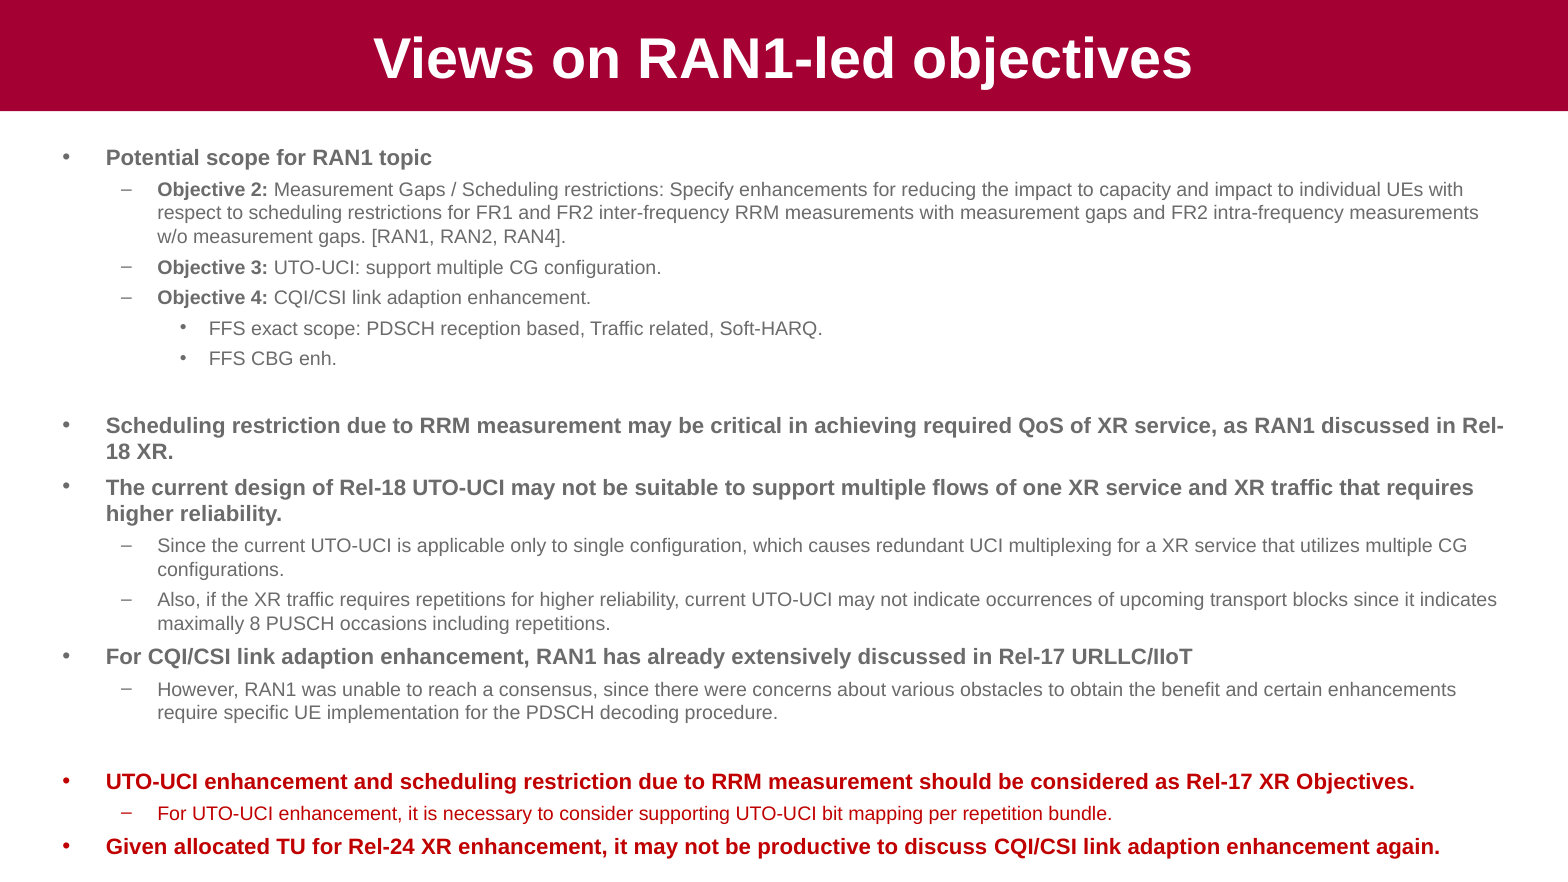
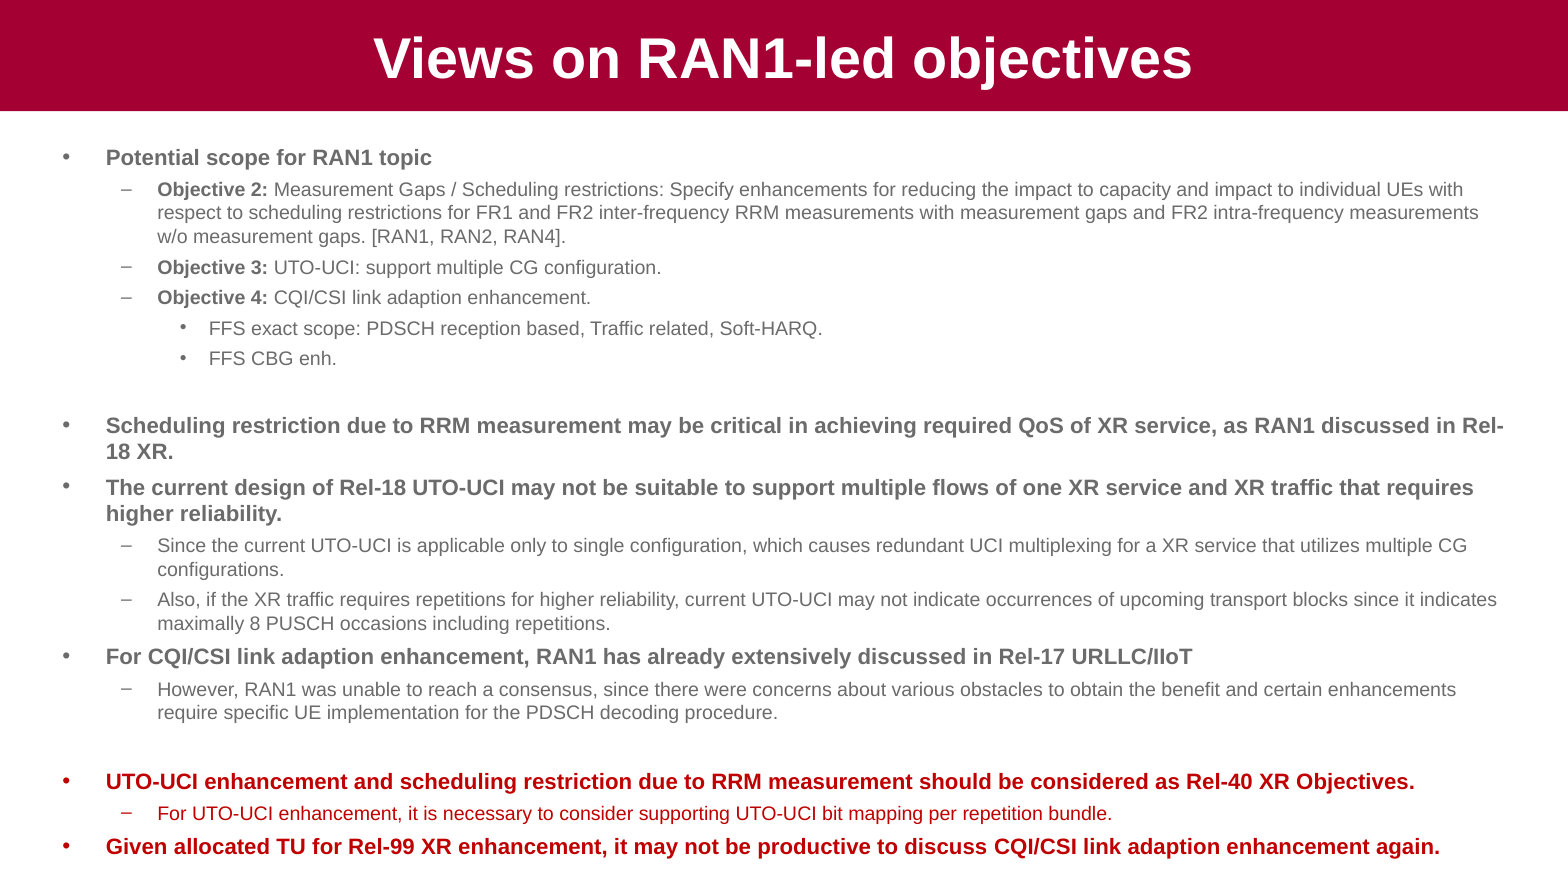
as Rel-17: Rel-17 -> Rel-40 (1219, 782)
Rel-24: Rel-24 -> Rel-99 (381, 847)
